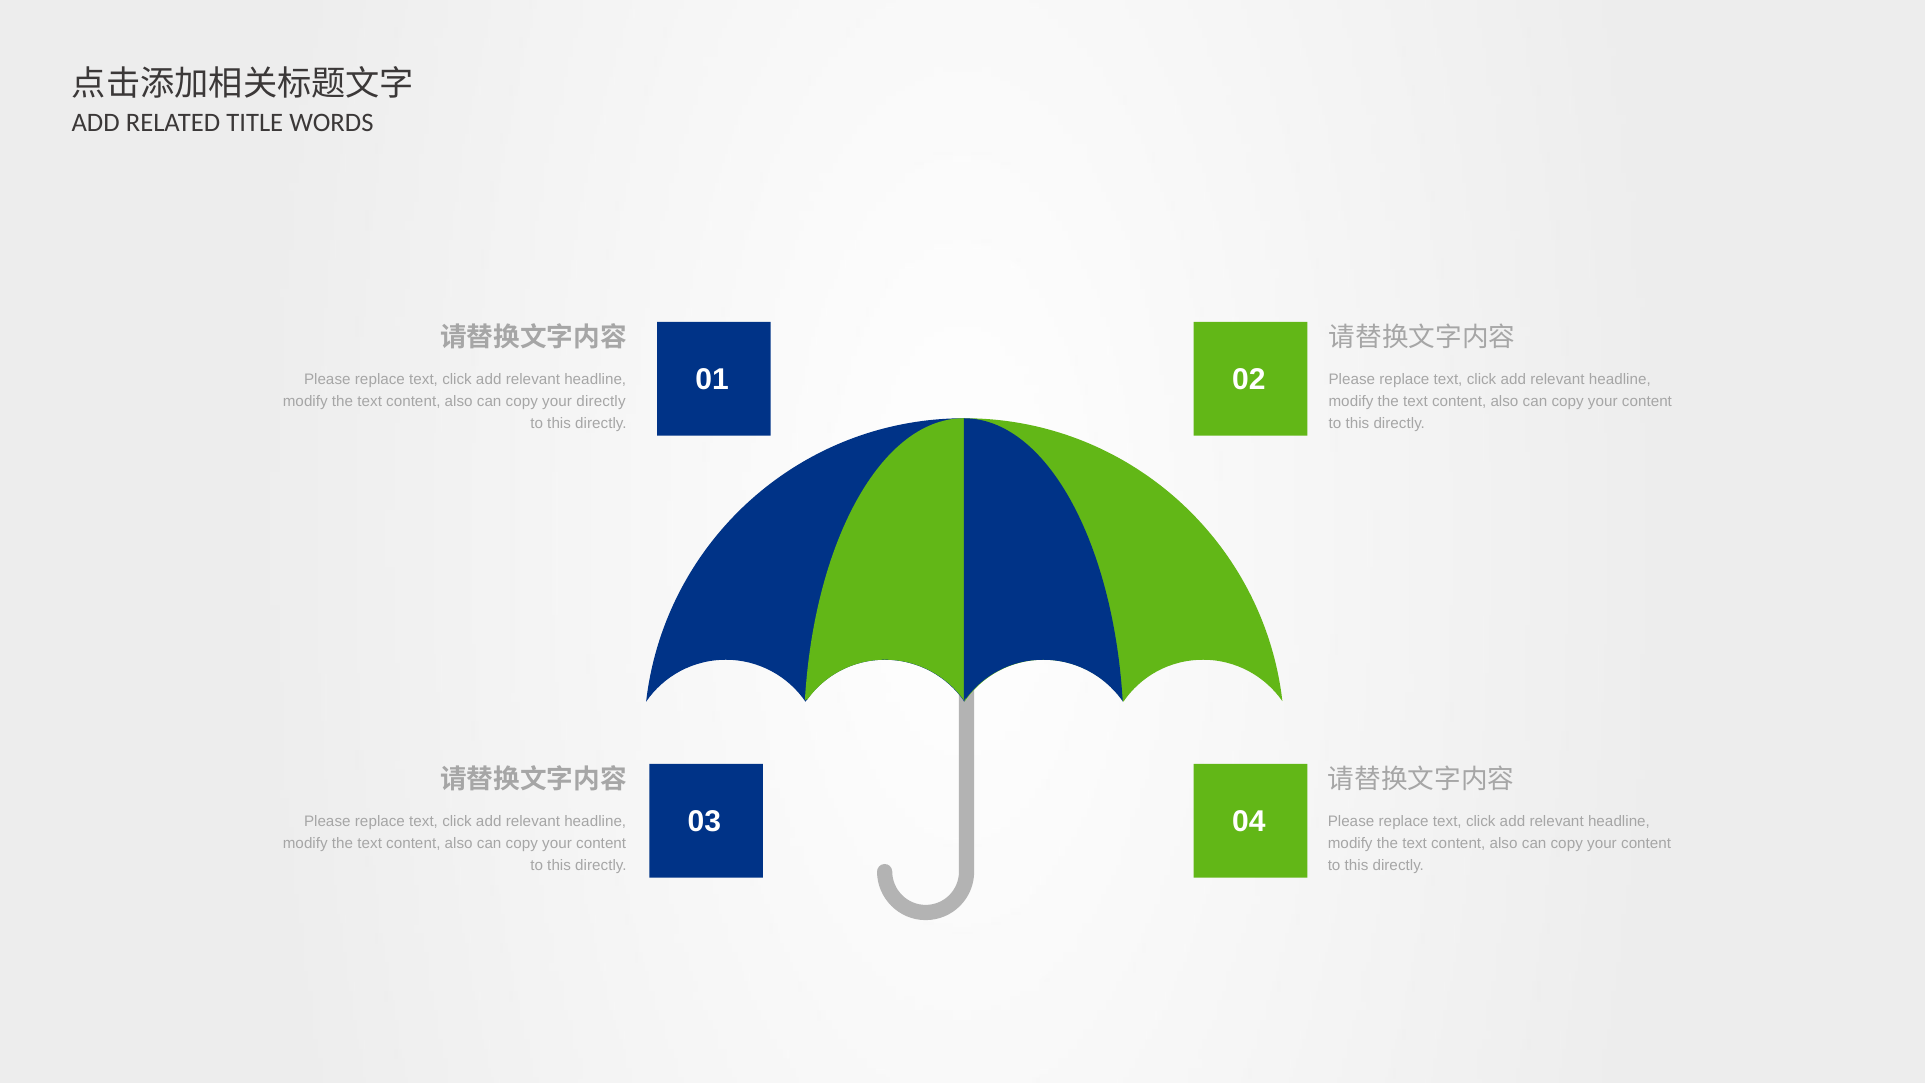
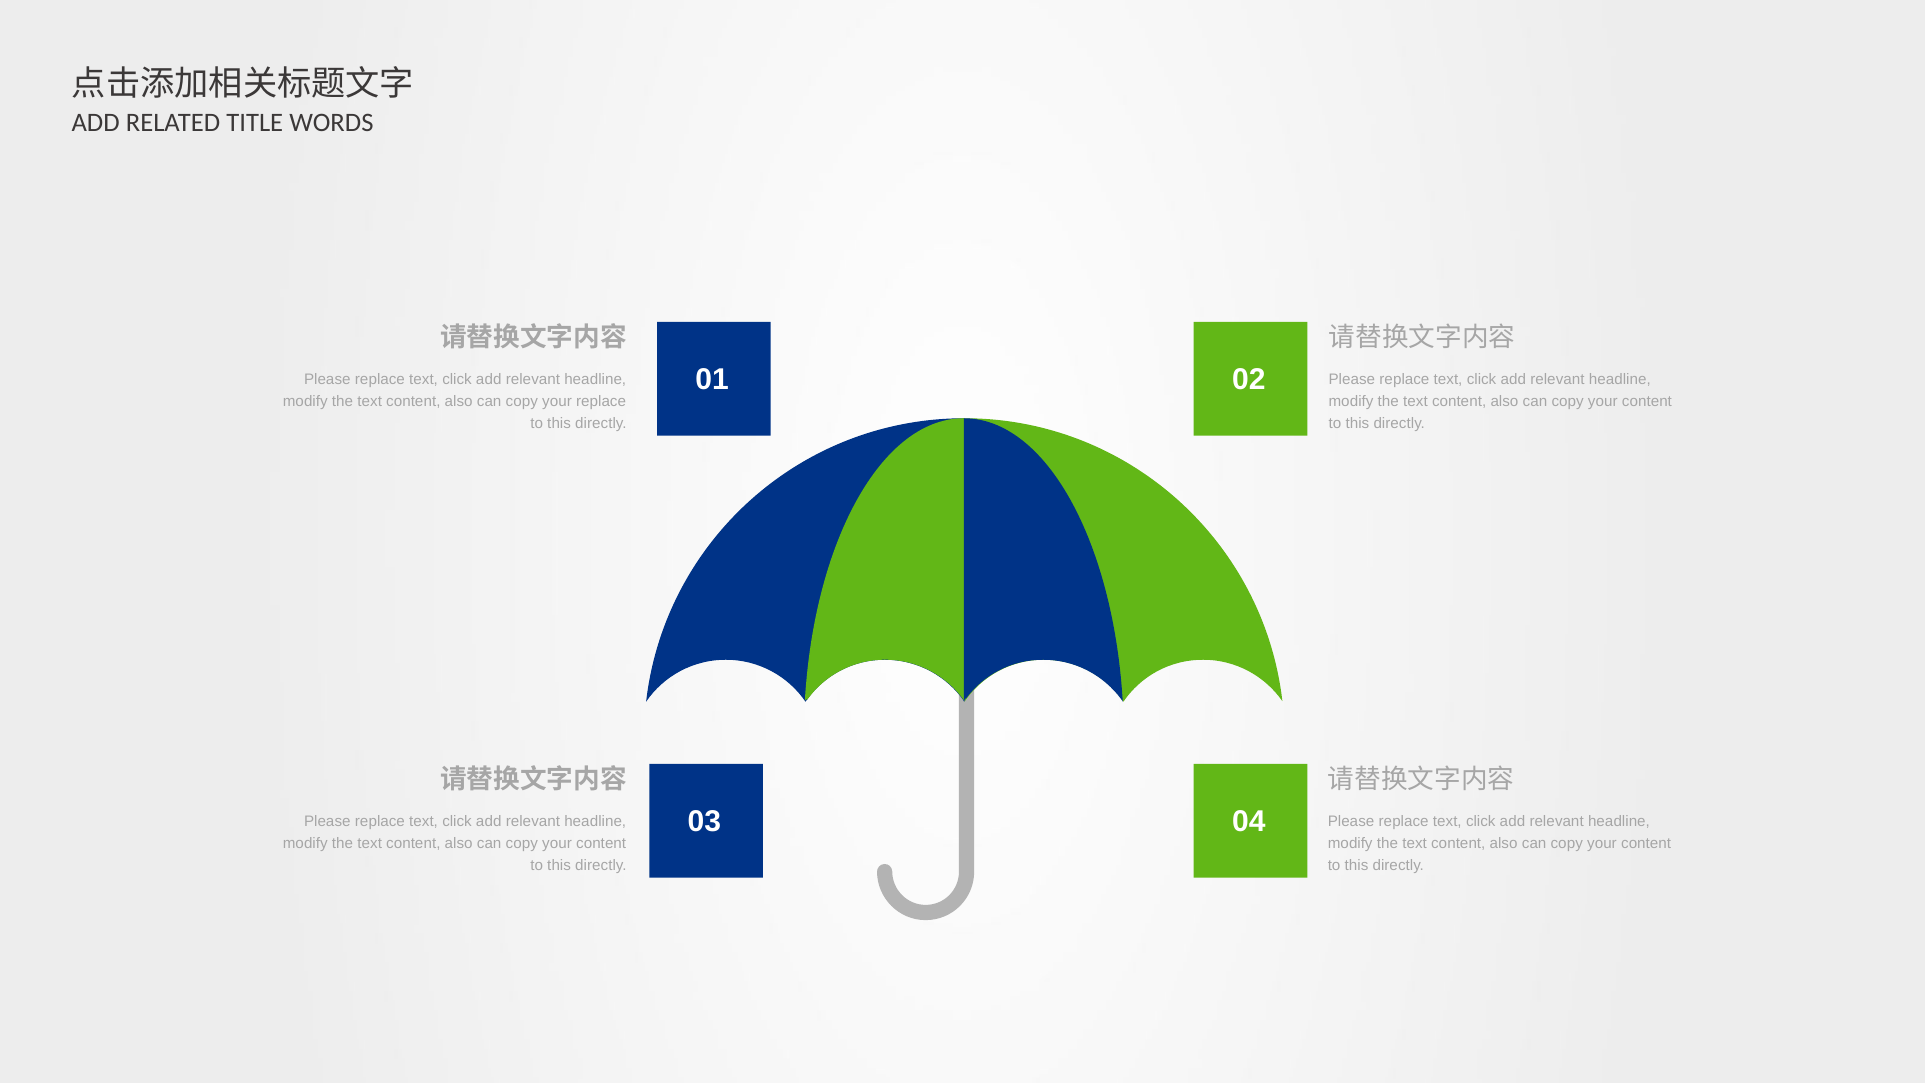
your directly: directly -> replace (601, 401)
